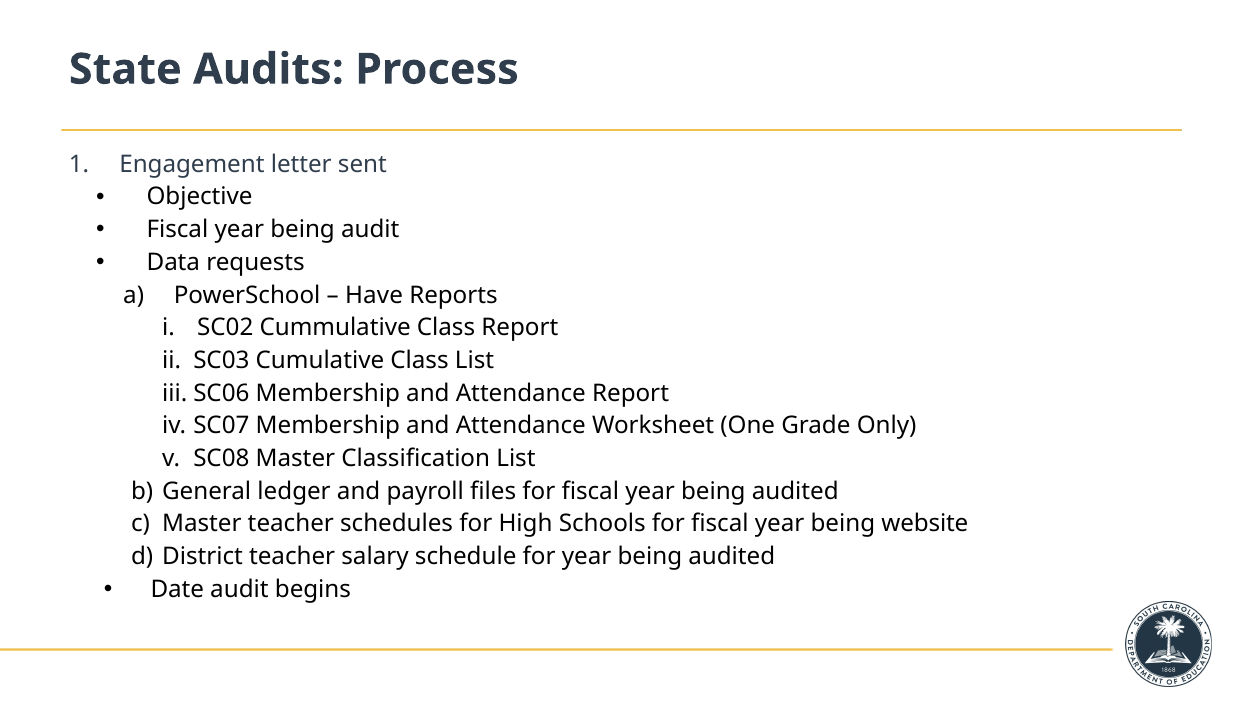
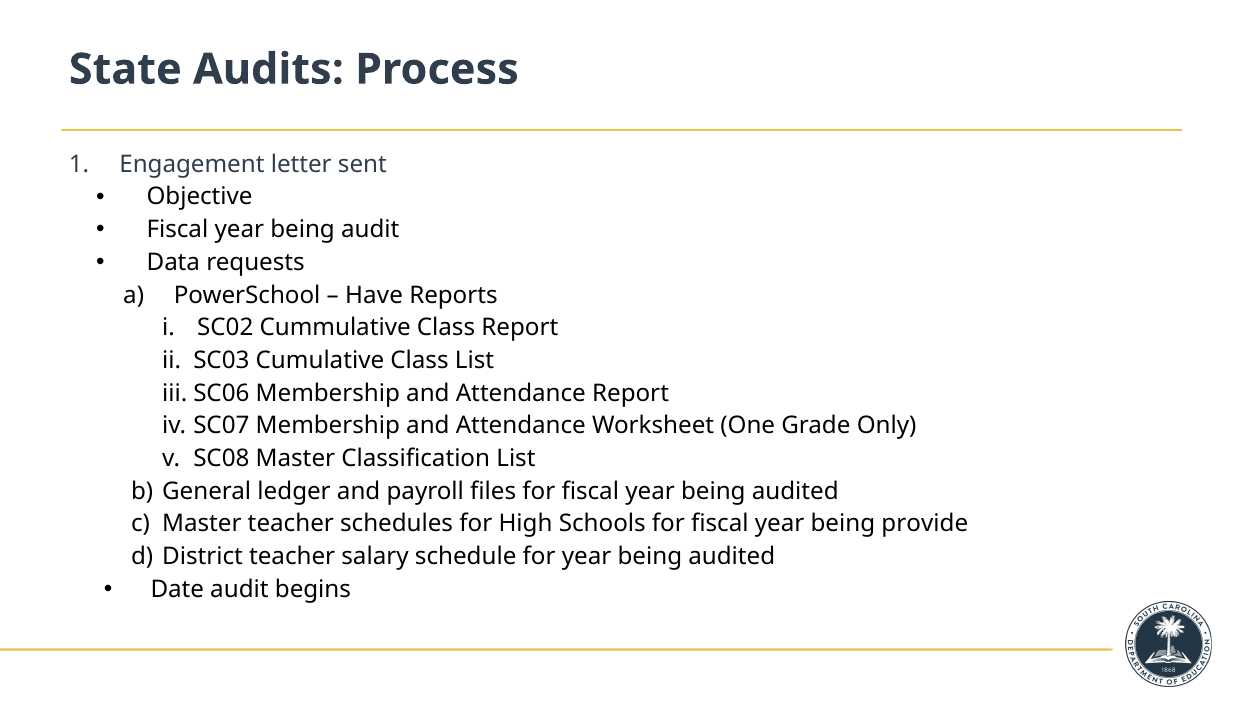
website: website -> provide (925, 523)
